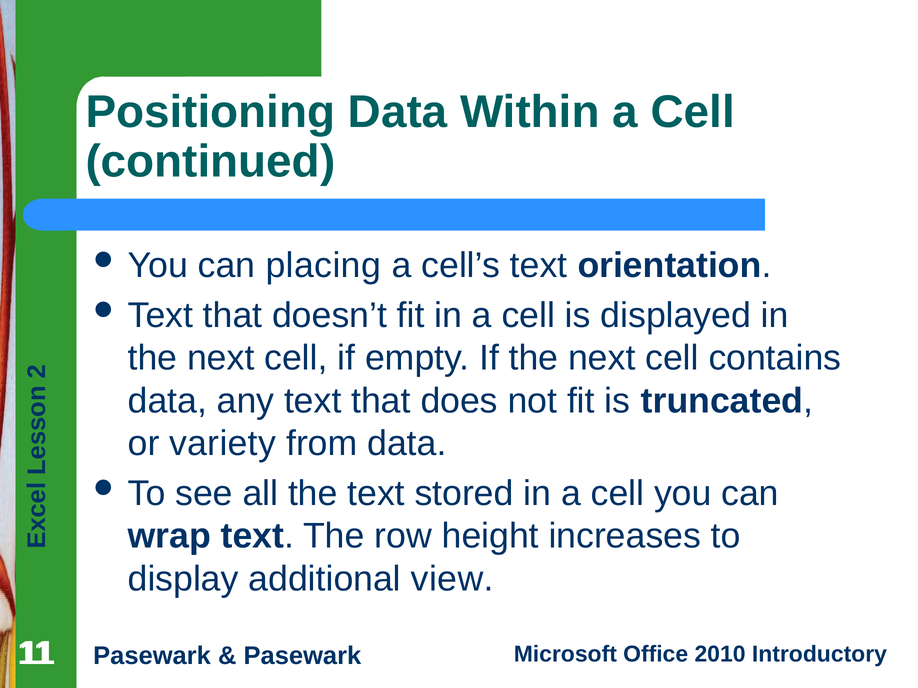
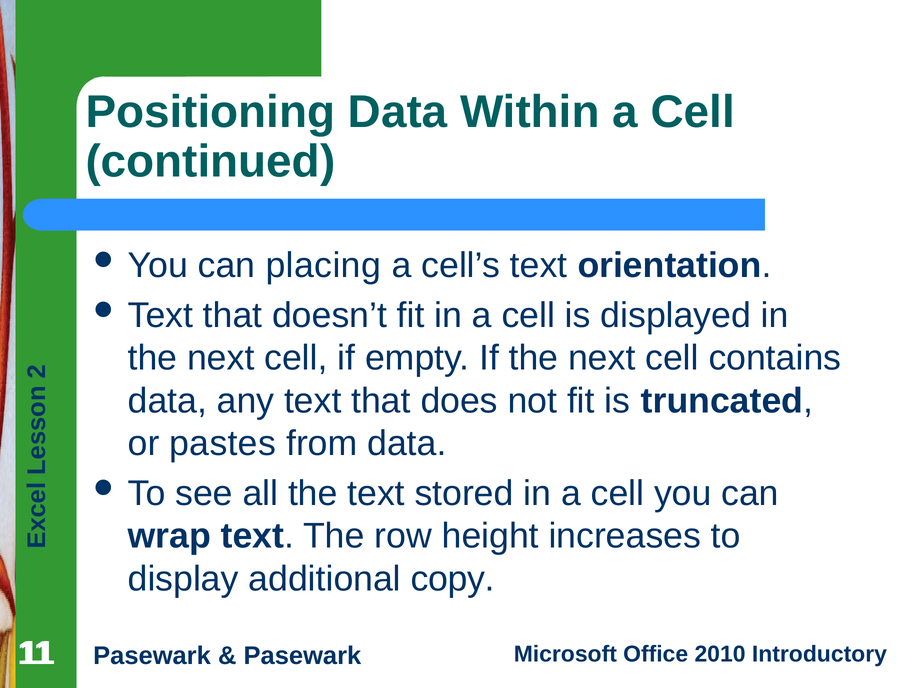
variety: variety -> pastes (223, 444)
view: view -> copy (453, 579)
